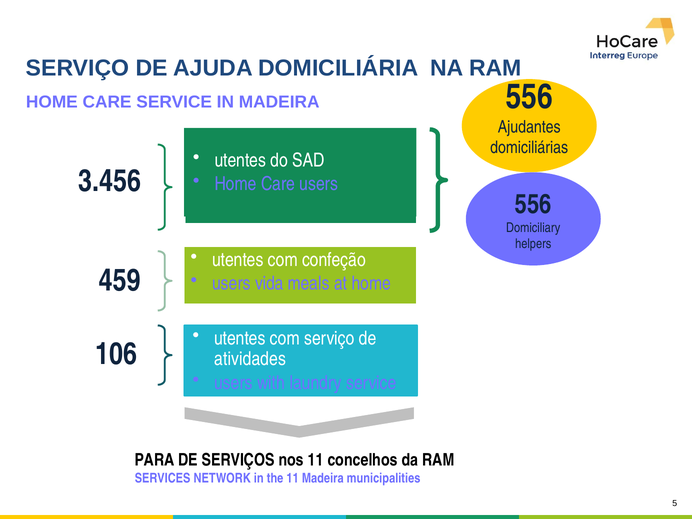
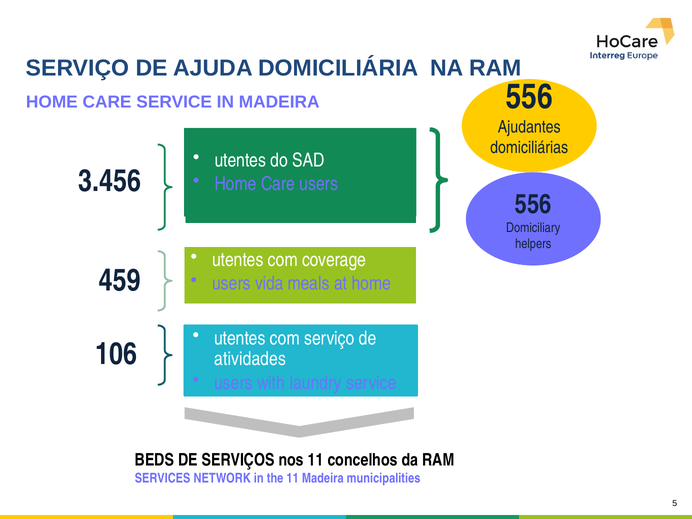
confeção: confeção -> coverage (334, 260)
PARA: PARA -> BEDS (154, 460)
